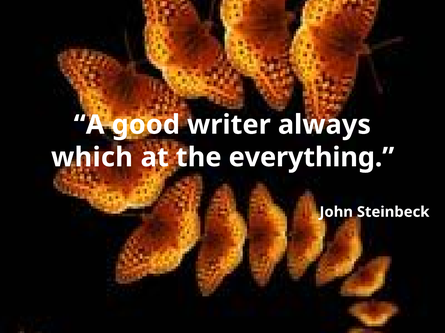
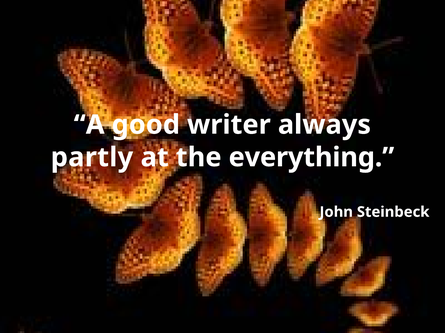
which: which -> partly (92, 158)
